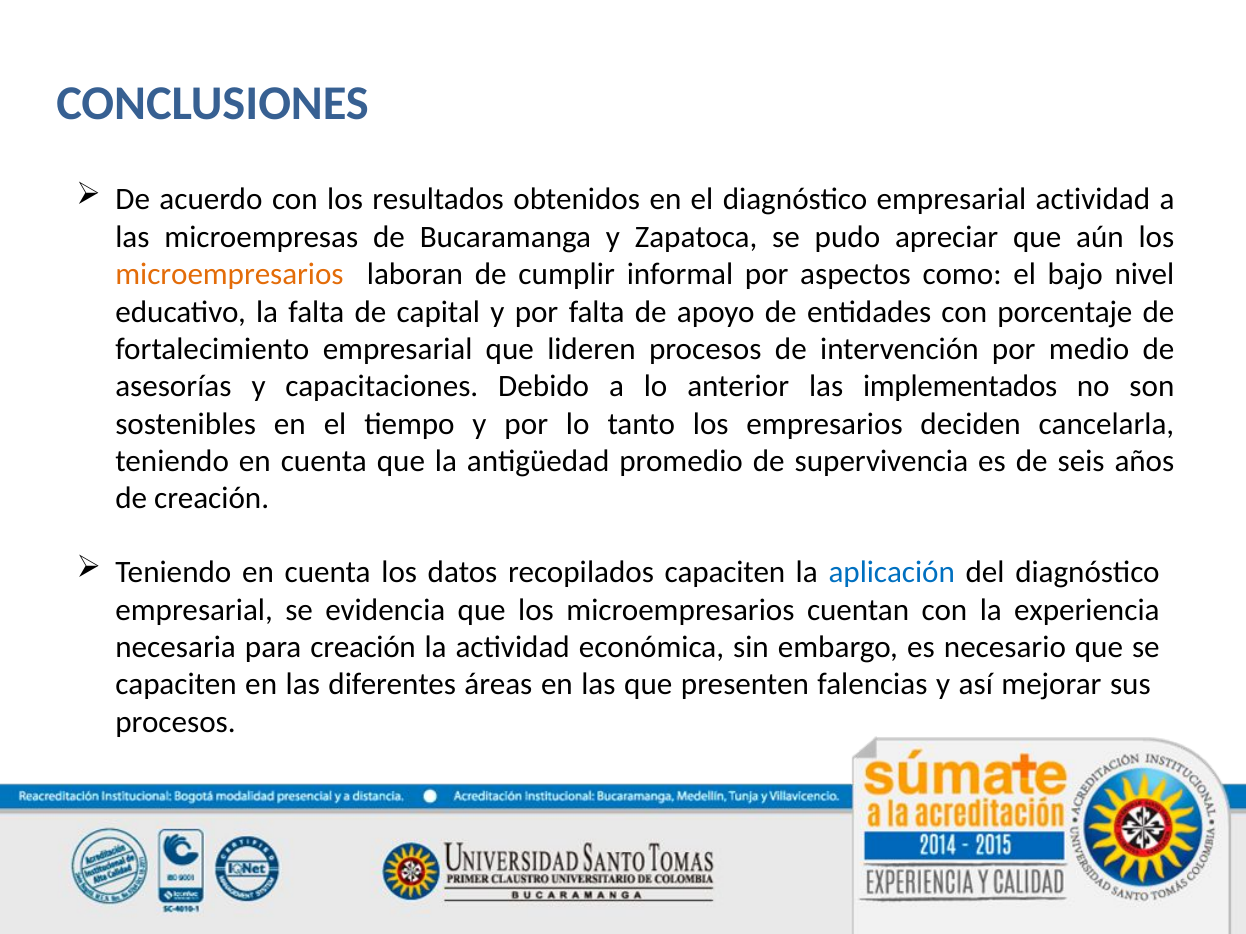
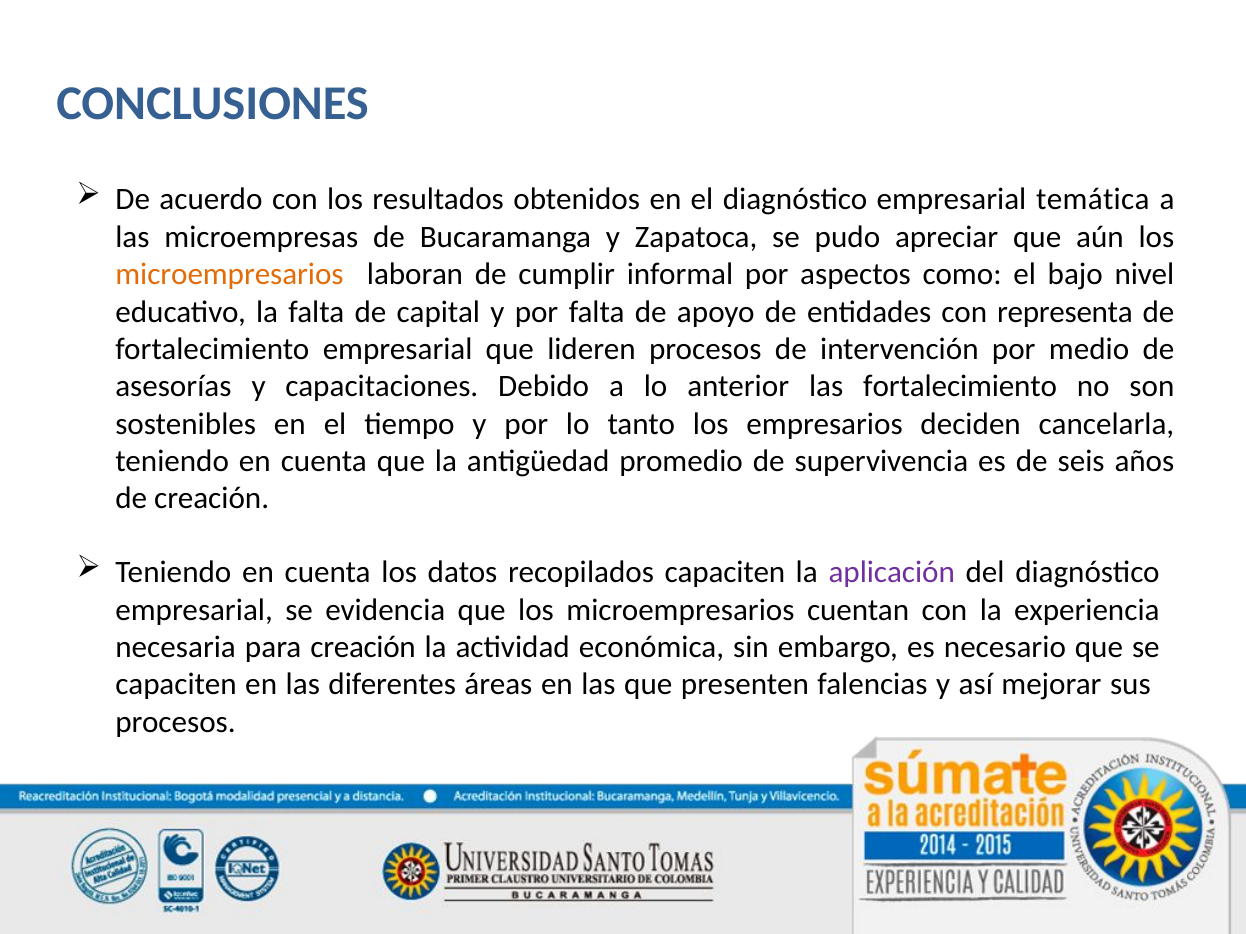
empresarial actividad: actividad -> temática (1093, 200)
porcentaje: porcentaje -> representa (1065, 312)
las implementados: implementados -> fortalecimiento (960, 387)
aplicación colour: blue -> purple (892, 573)
